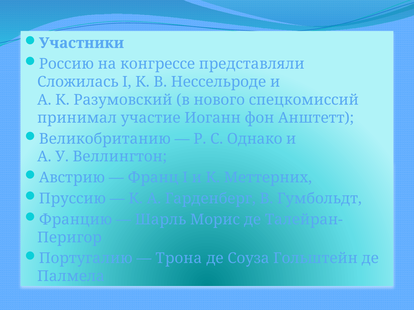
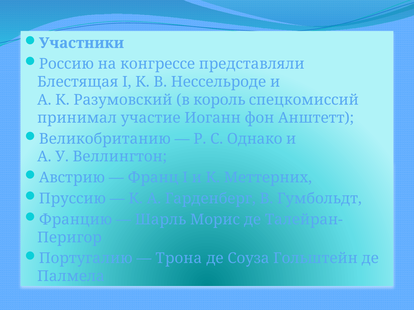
Сложилась: Сложилась -> Блестящая (78, 82)
нового: нового -> король (219, 100)
